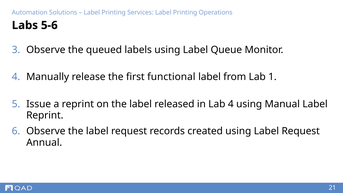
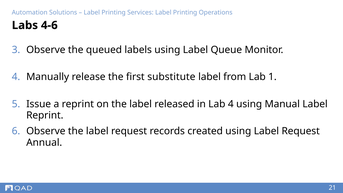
5-6: 5-6 -> 4-6 (49, 25)
functional: functional -> substitute (171, 77)
